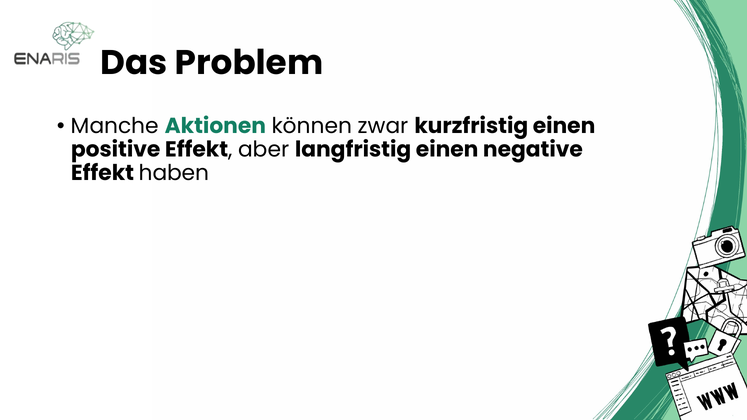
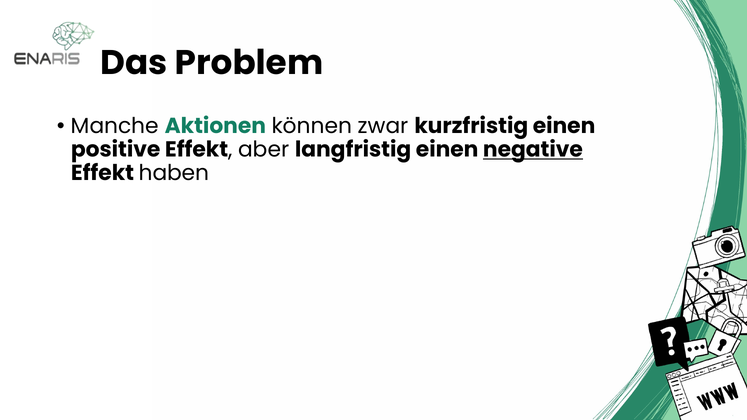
negative underline: none -> present (533, 150)
